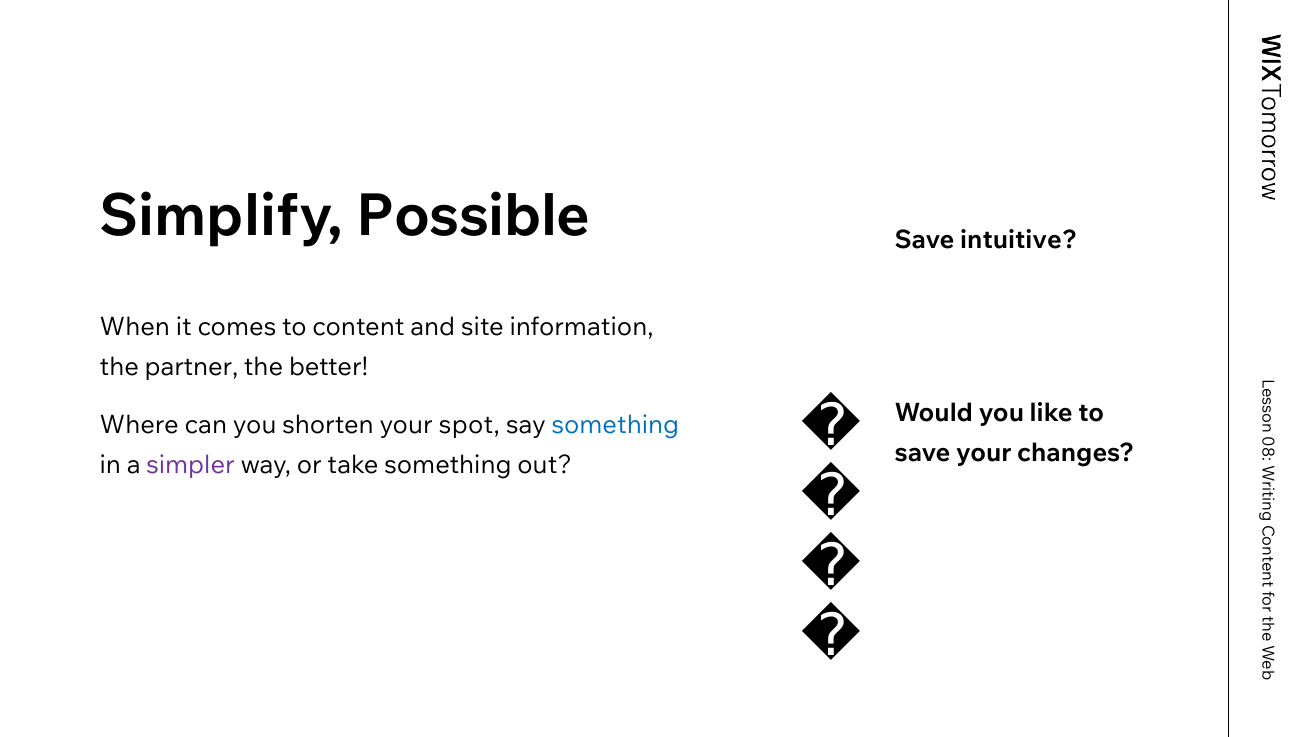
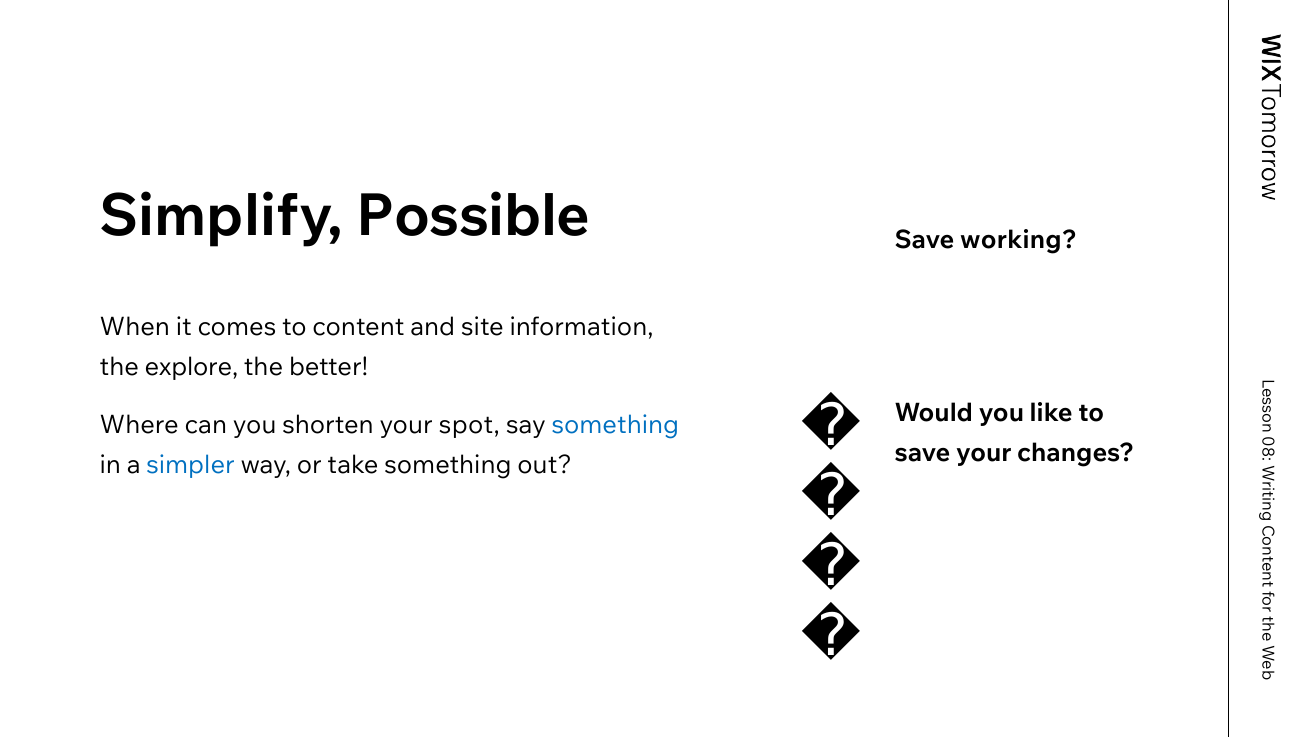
intuitive: intuitive -> working (1019, 240)
partner: partner -> explore (191, 367)
simpler colour: purple -> blue (191, 465)
